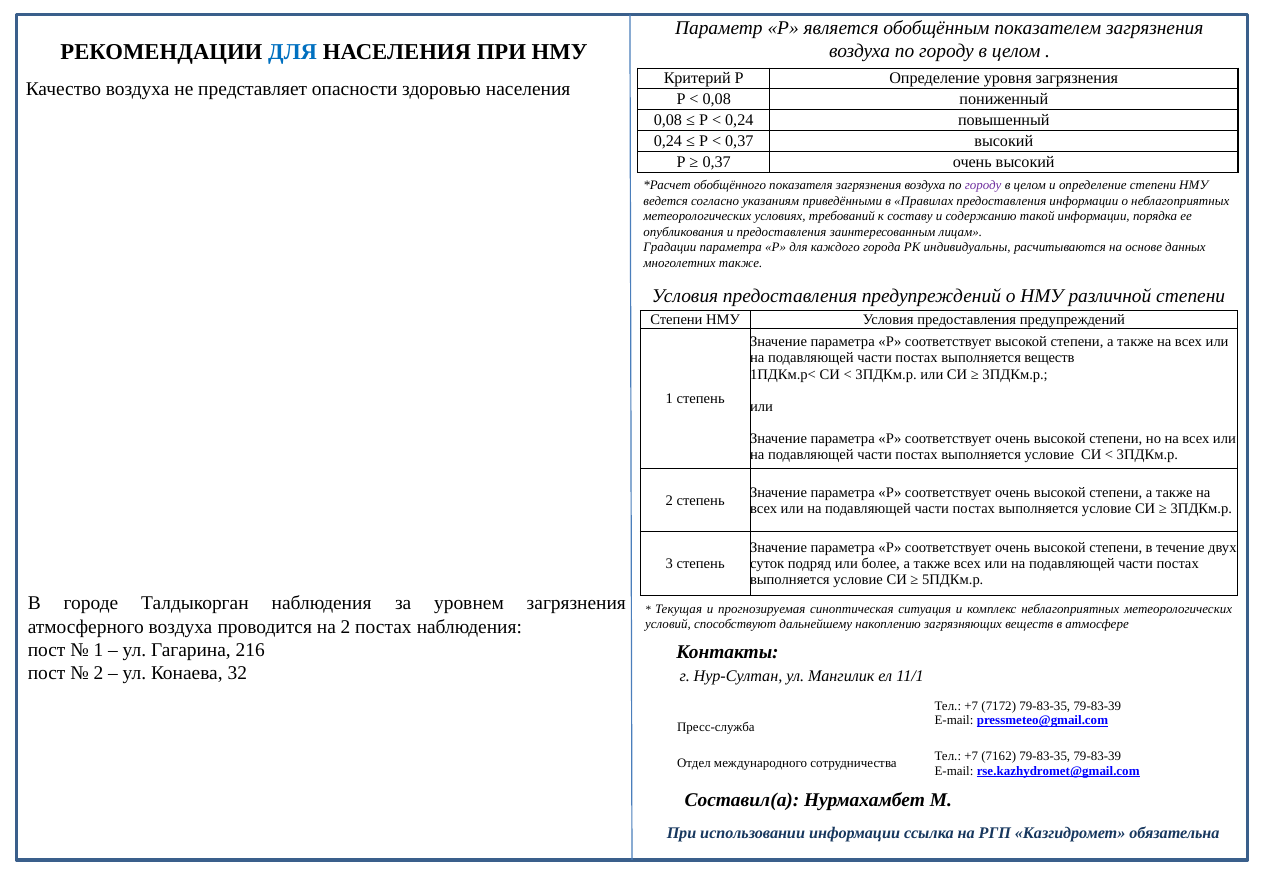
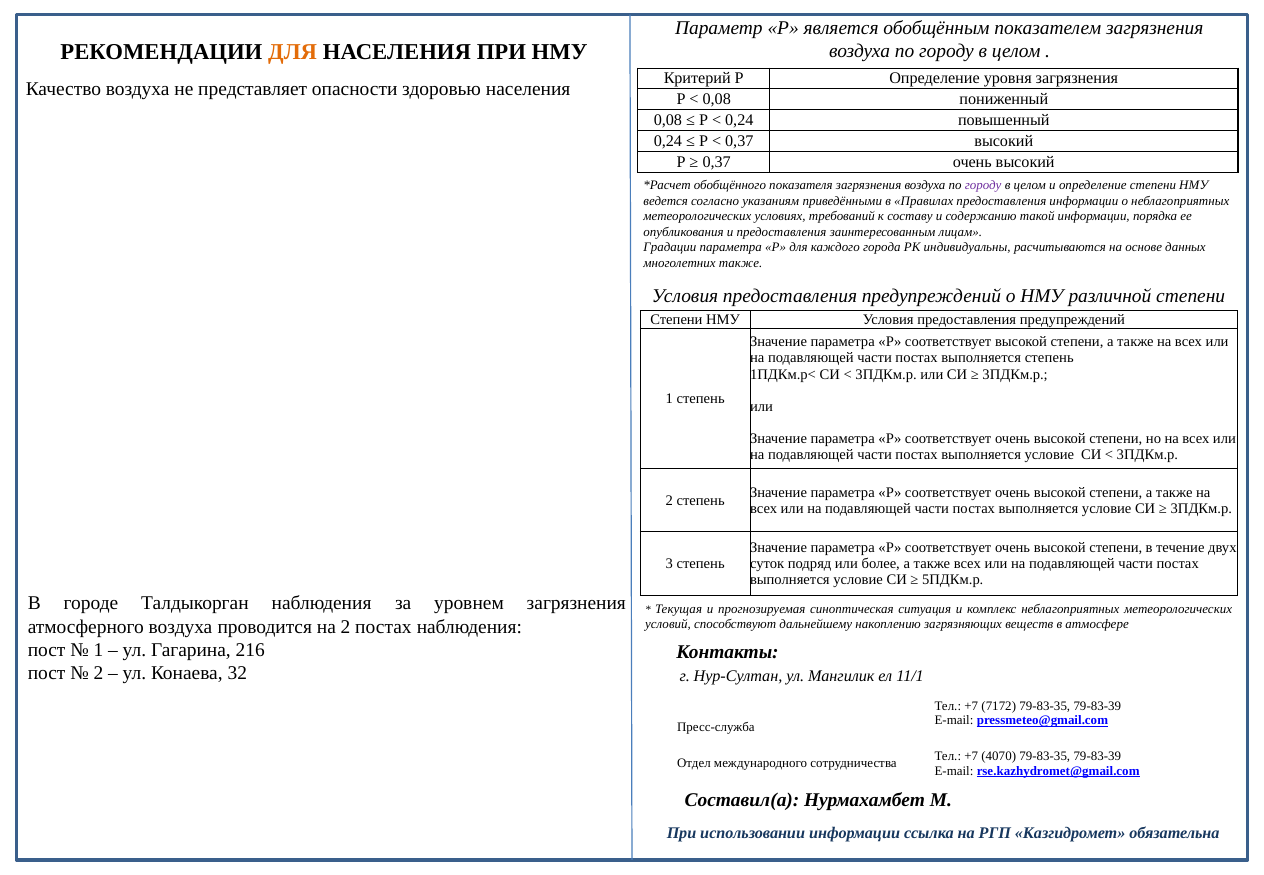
ДЛЯ colour: blue -> orange (293, 52)
выполняется веществ: веществ -> степень (1049, 358)
7162: 7162 -> 4070 (999, 757)
